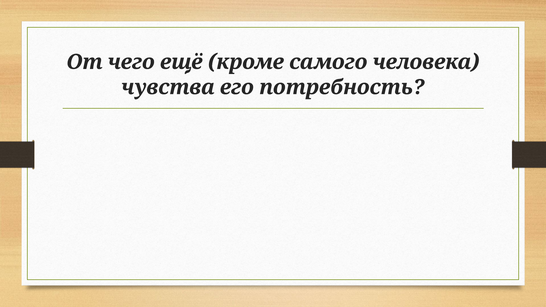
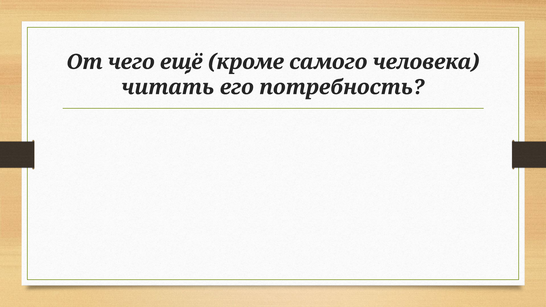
чувства: чувства -> читать (168, 87)
